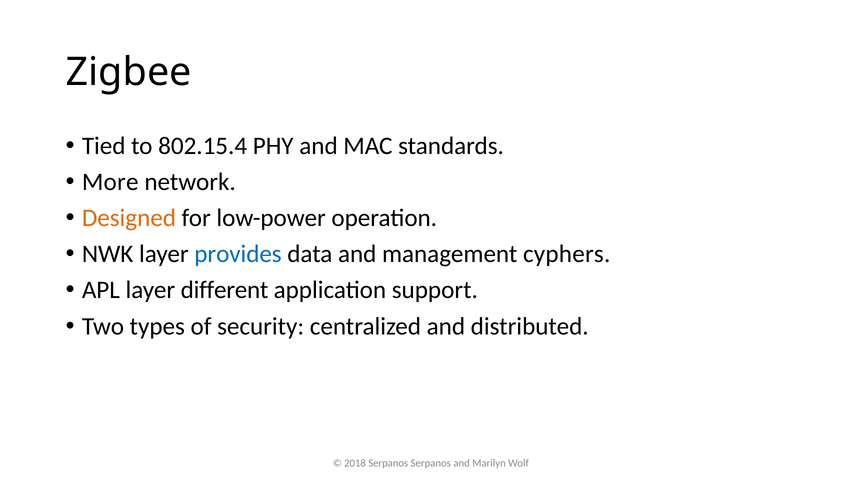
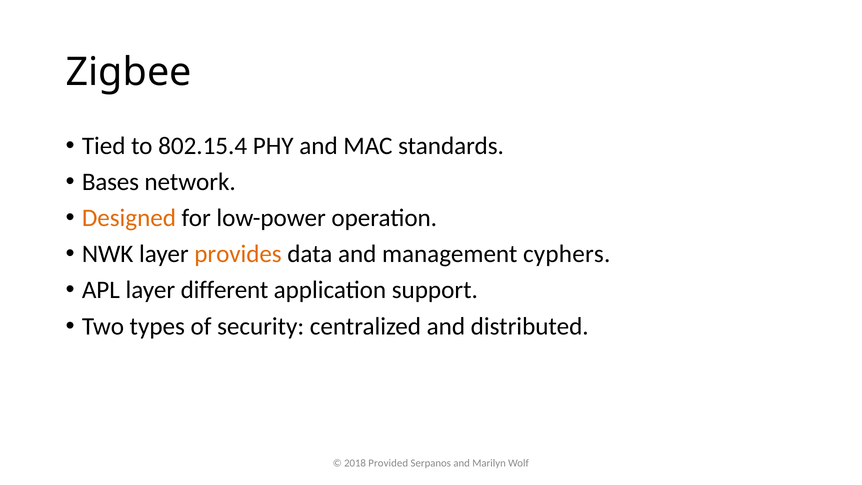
More: More -> Bases (110, 182)
provides colour: blue -> orange (238, 254)
2018 Serpanos: Serpanos -> Provided (388, 463)
